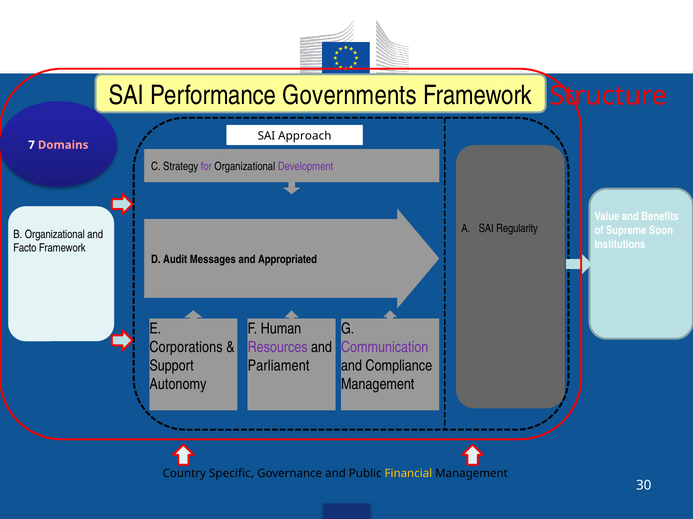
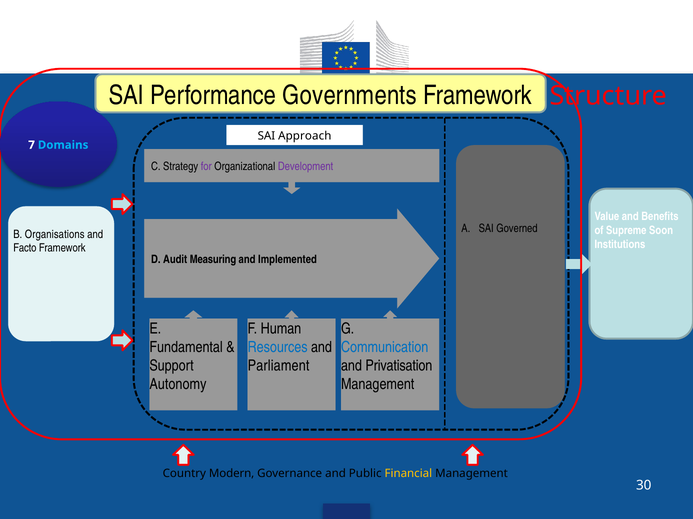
Domains colour: pink -> light blue (63, 145)
Regularity: Regularity -> Governed (517, 229)
B Organizational: Organizational -> Organisations (55, 235)
Messages: Messages -> Measuring (213, 260)
Appropriated: Appropriated -> Implemented (287, 260)
Corporations: Corporations -> Fundamental (186, 348)
Resources colour: purple -> blue (278, 348)
Communication colour: purple -> blue (385, 348)
Compliance: Compliance -> Privatisation (399, 366)
Specific: Specific -> Modern (232, 474)
